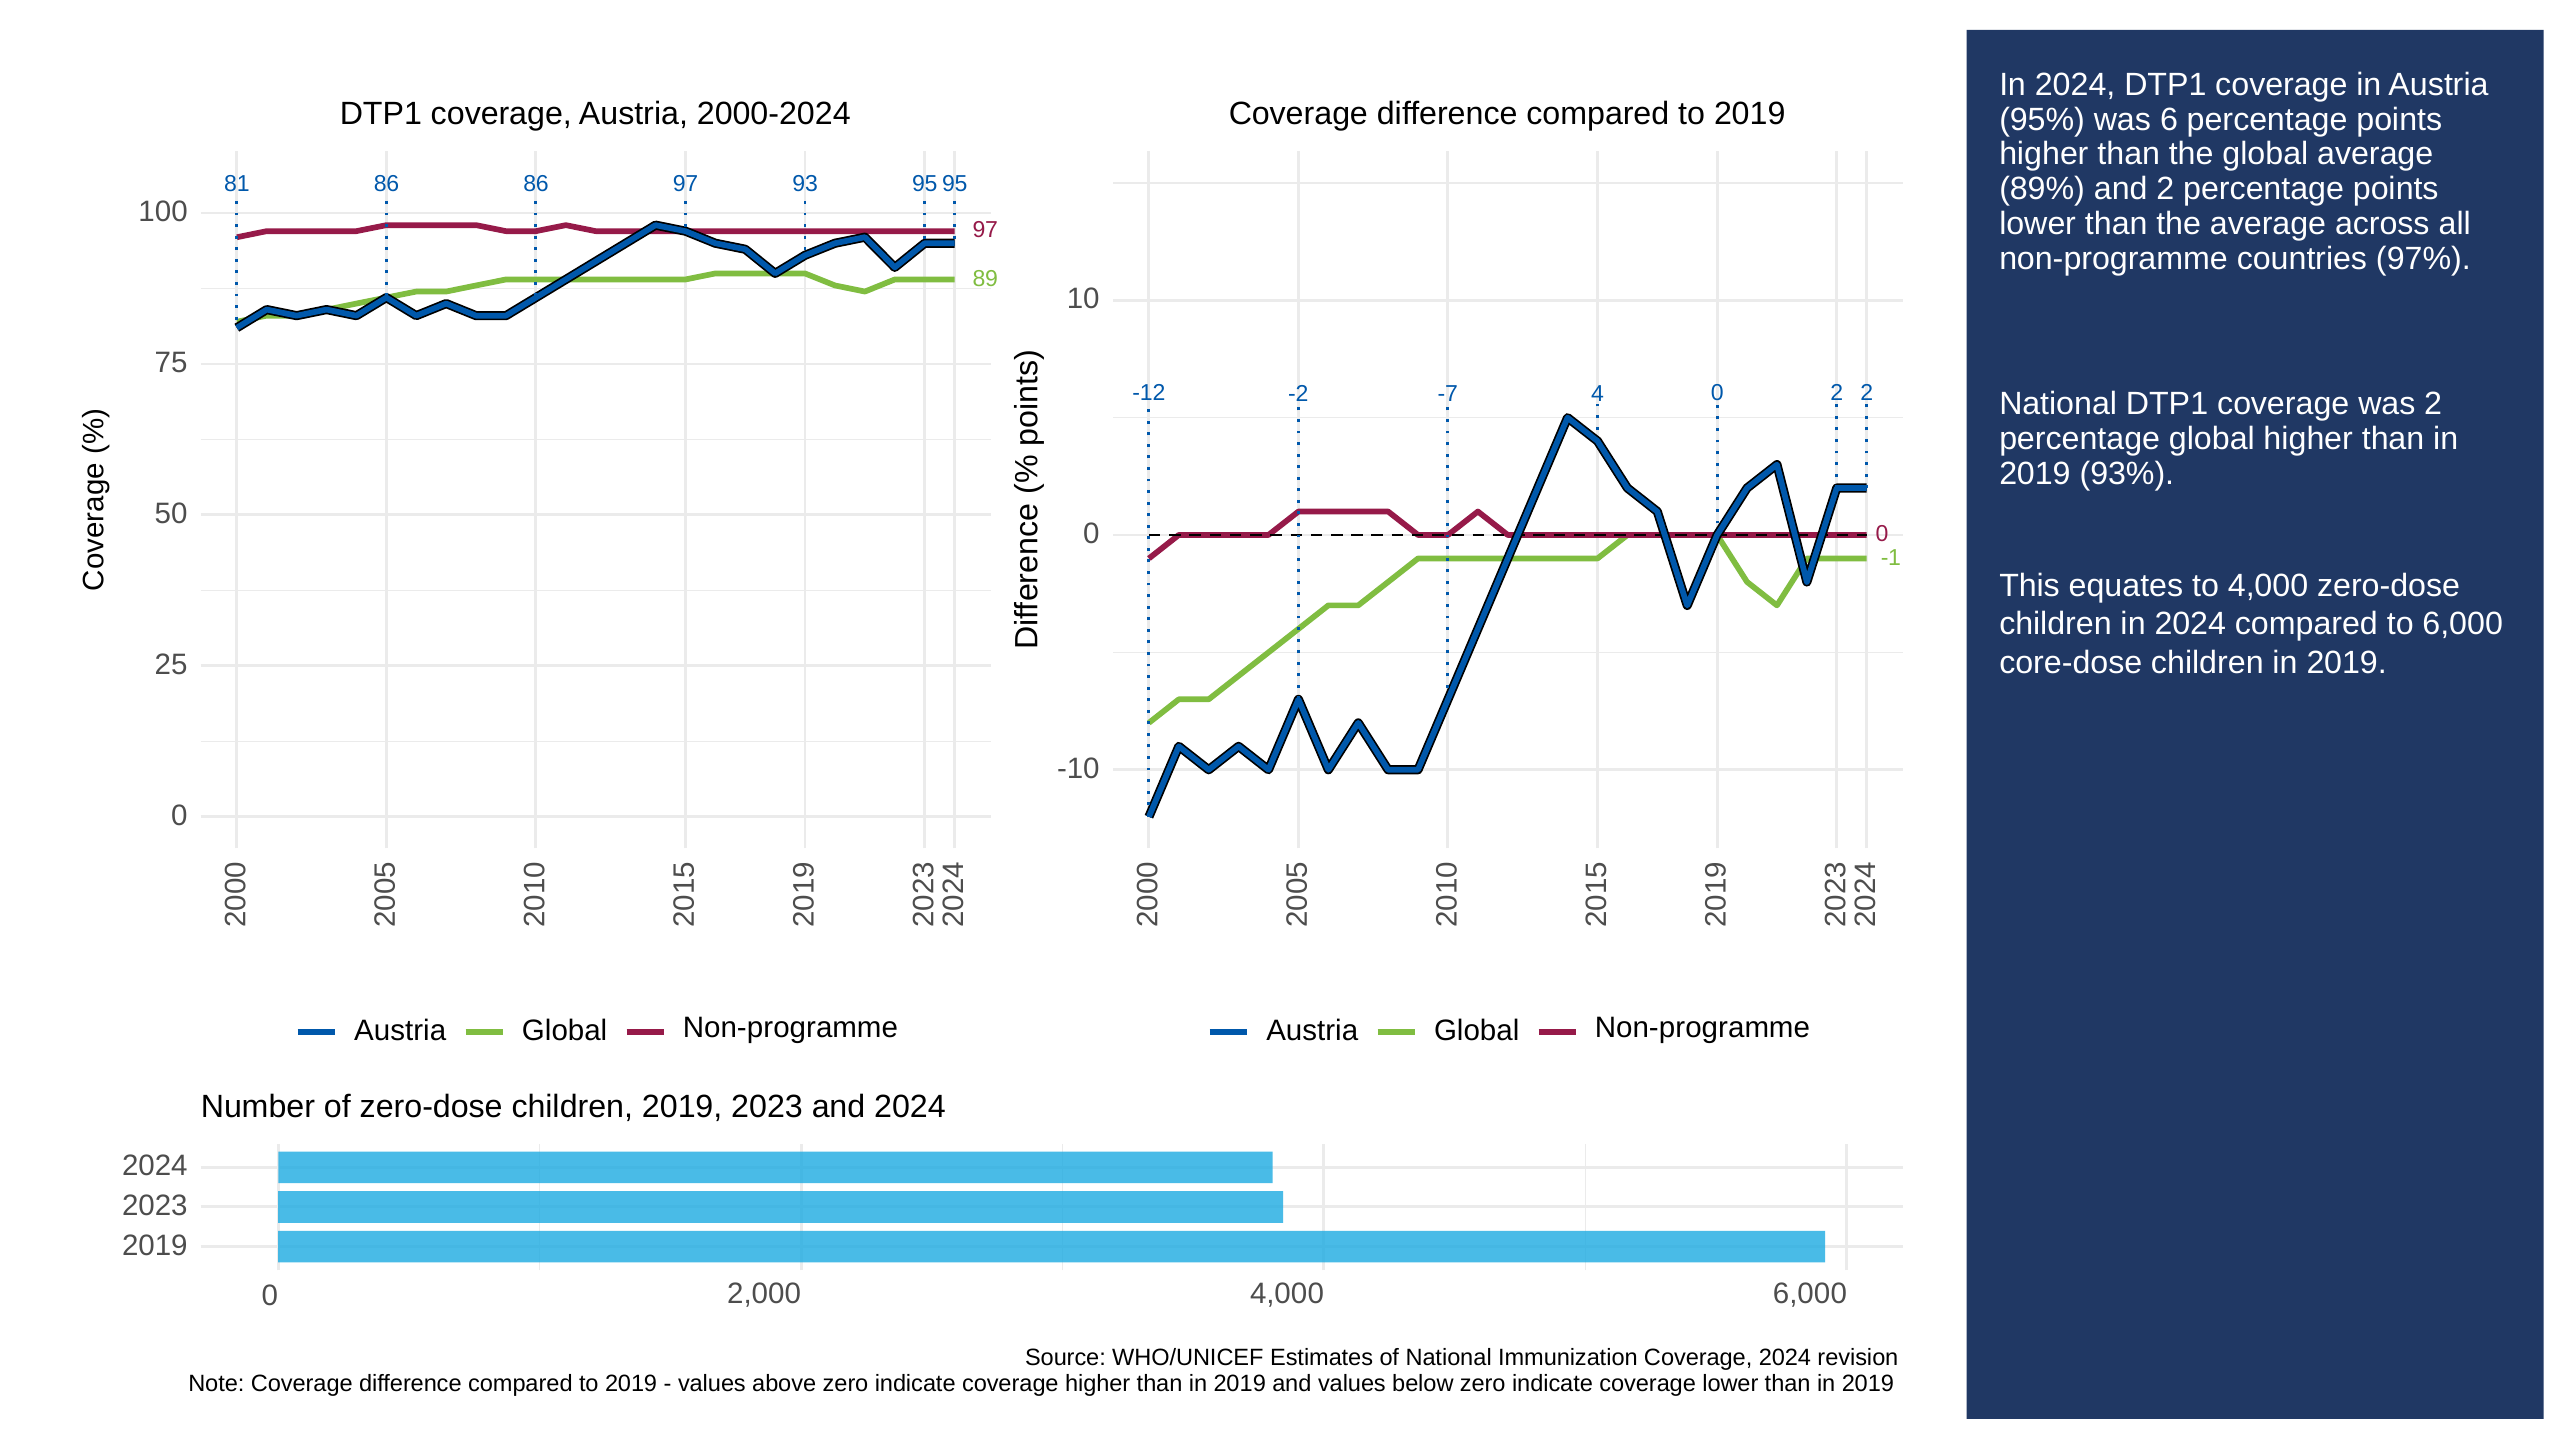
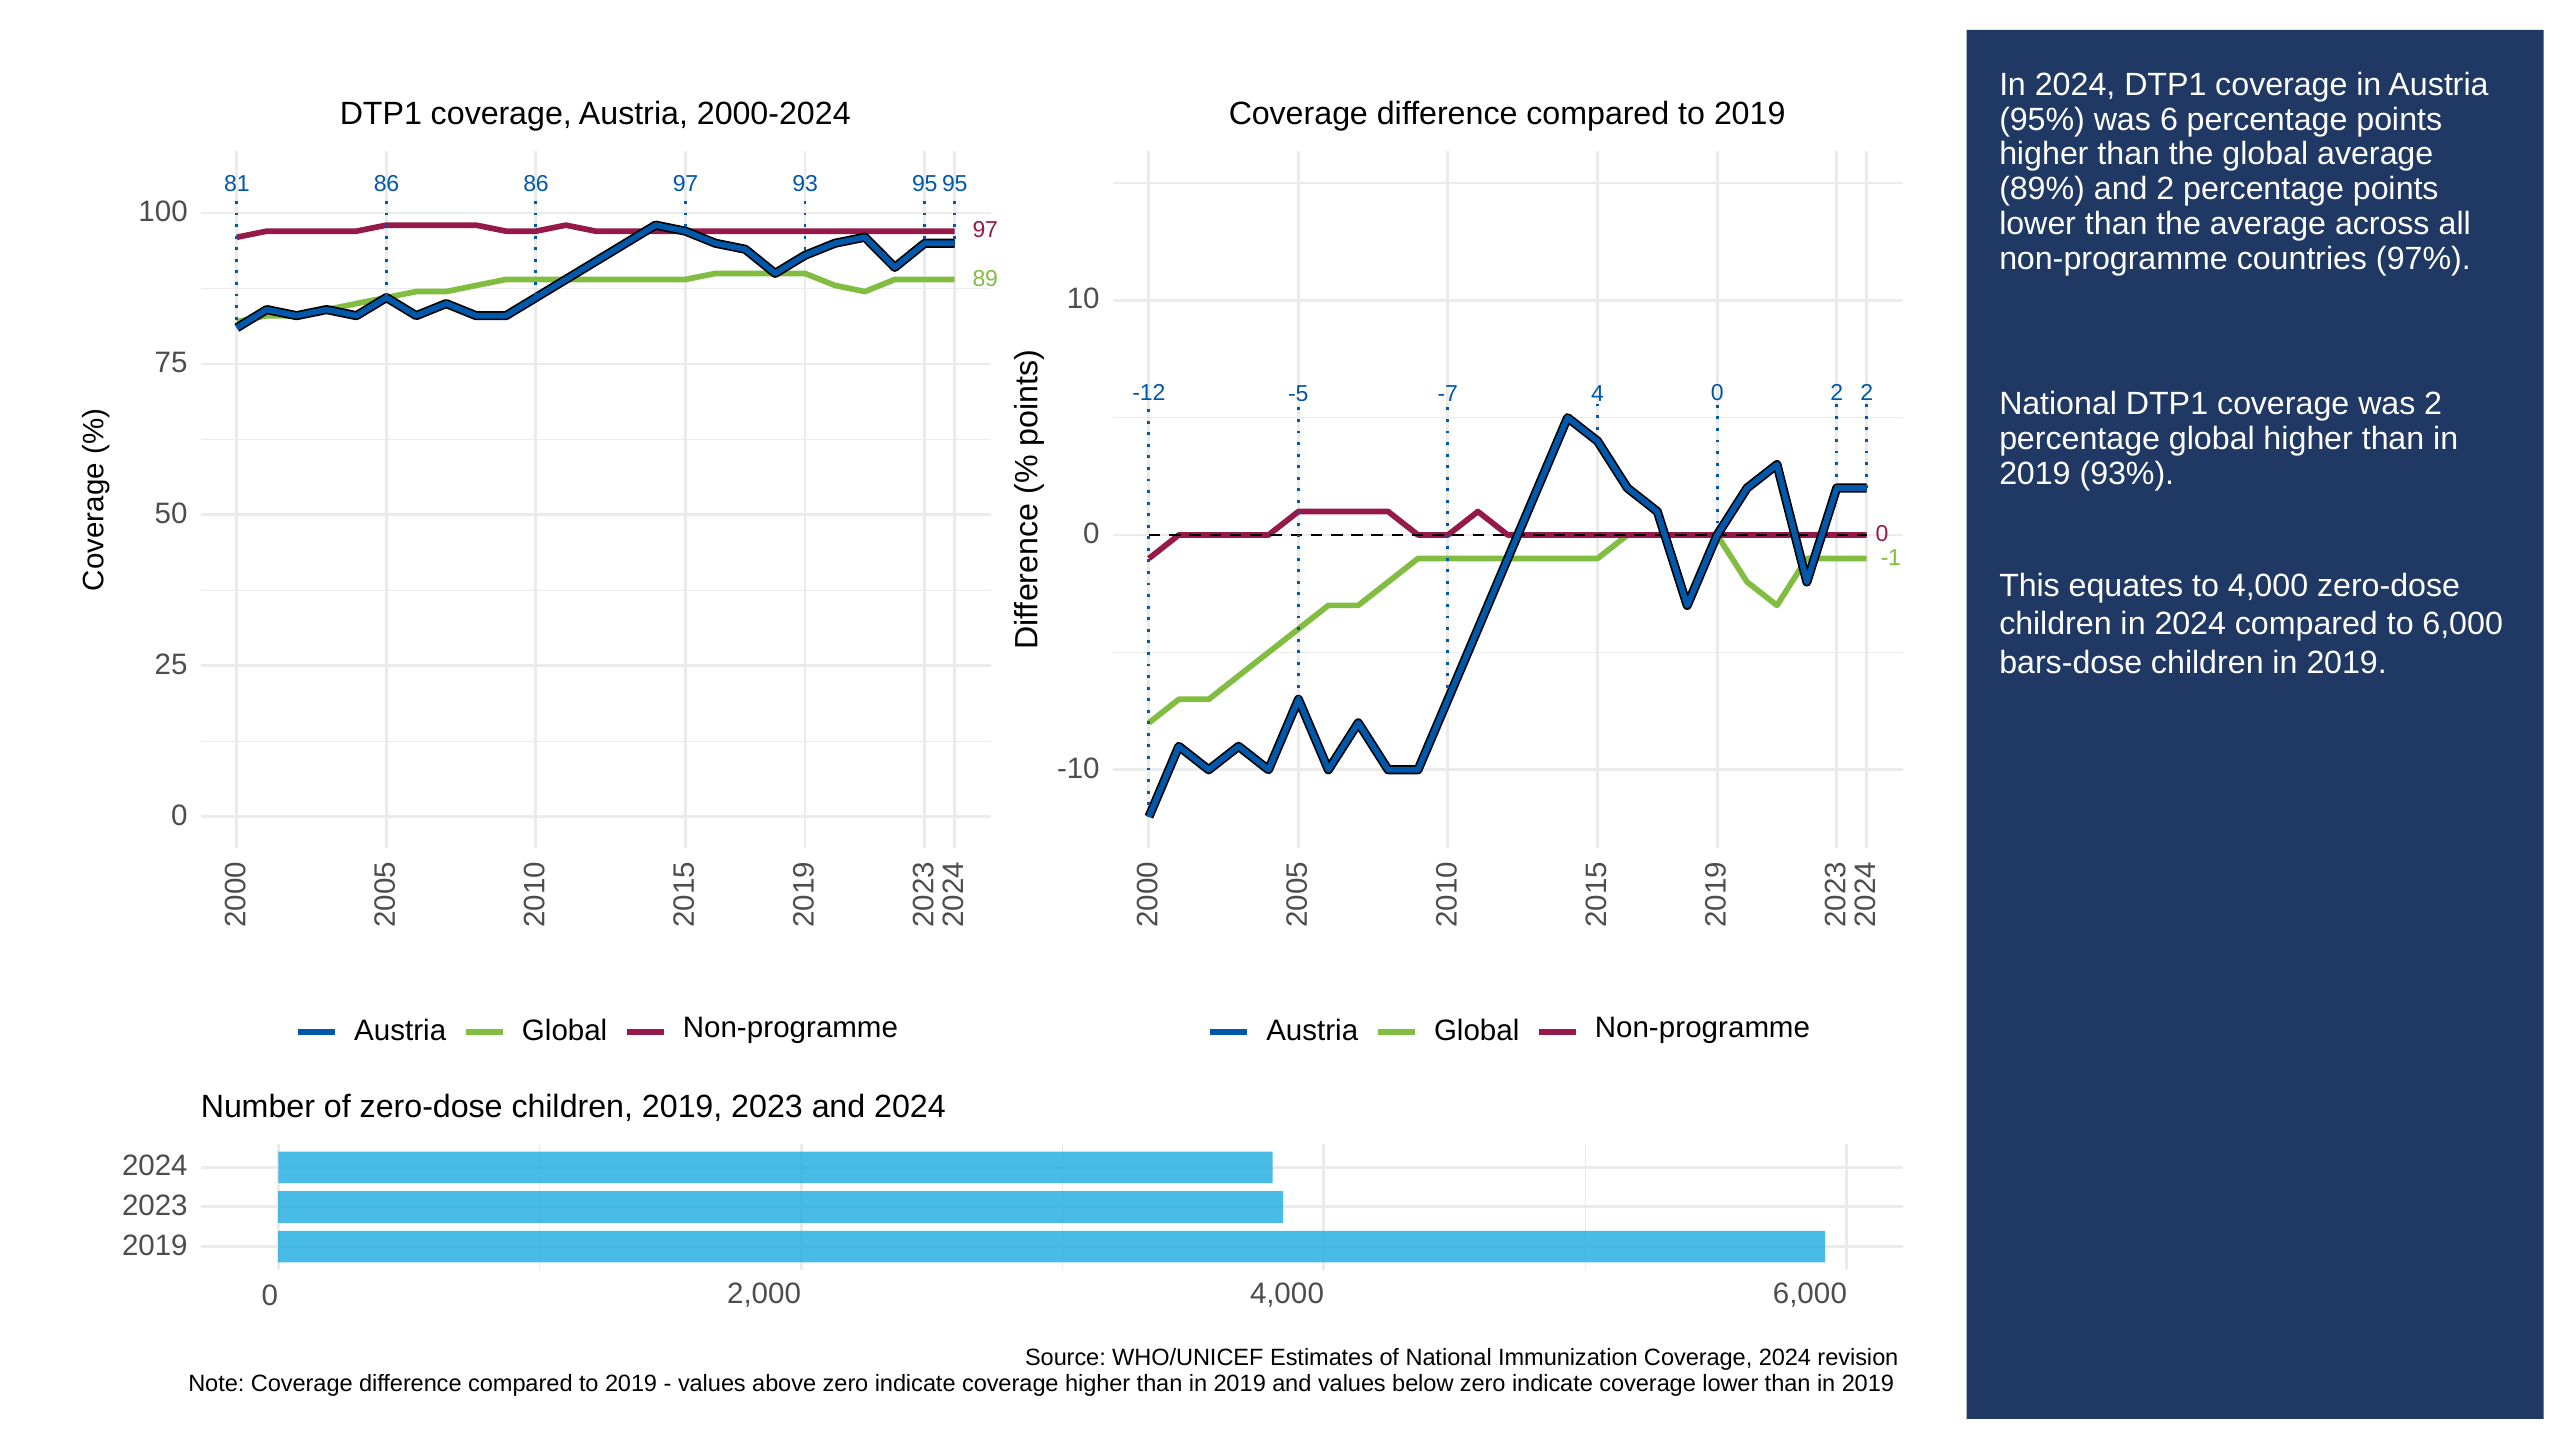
-2: -2 -> -5 (1298, 394)
core-dose: core-dose -> bars-dose (2071, 663)
